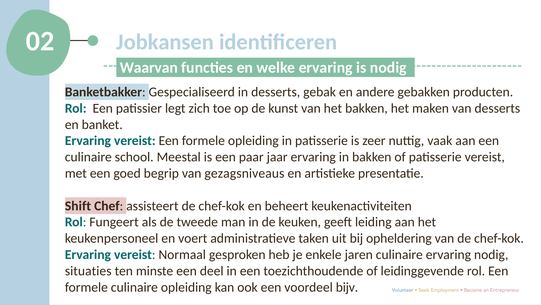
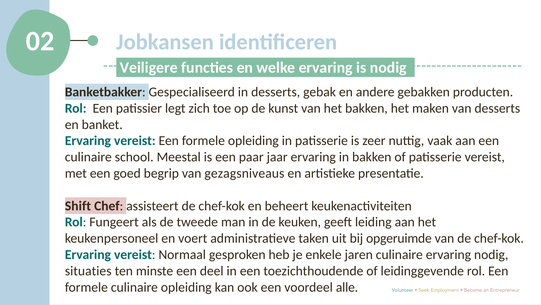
Waarvan: Waarvan -> Veiligere (149, 67)
opheldering: opheldering -> opgeruimde (399, 238)
bijv: bijv -> alle (347, 287)
